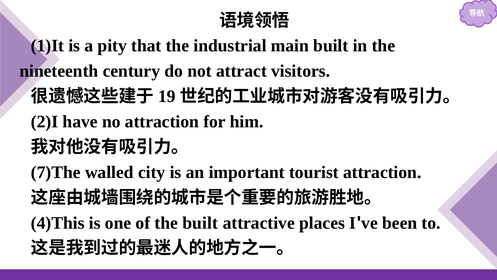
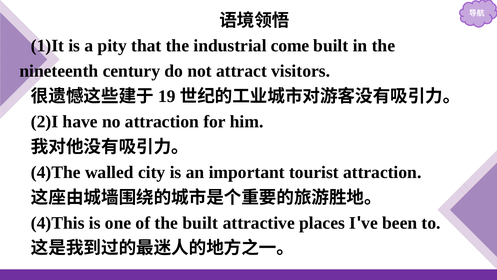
main: main -> come (290, 46)
7)The: 7)The -> 4)The (56, 172)
